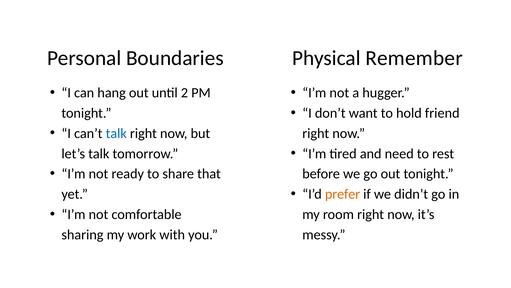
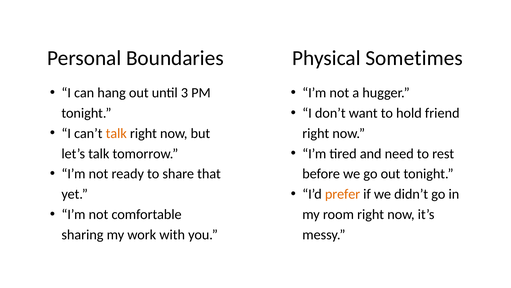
Remember: Remember -> Sometimes (414, 58)
2: 2 -> 3 (184, 93)
talk colour: blue -> orange (116, 133)
